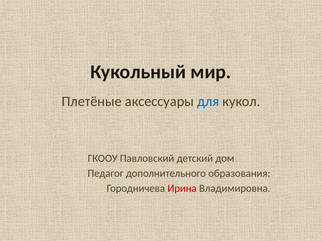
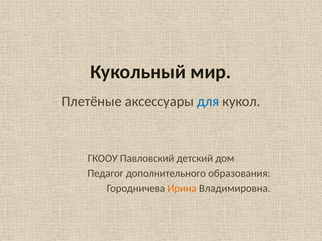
Ирина colour: red -> orange (182, 189)
